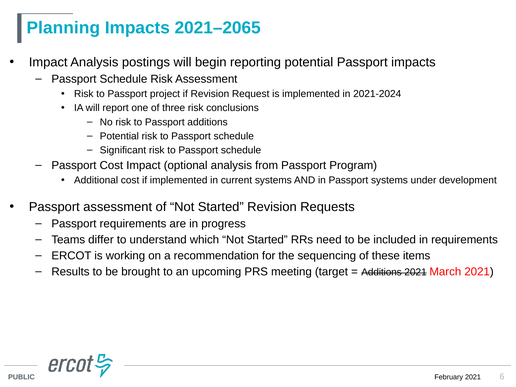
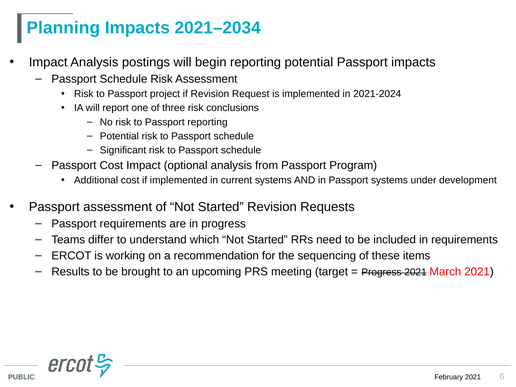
2021–2065: 2021–2065 -> 2021–2034 (218, 28)
Passport additions: additions -> reporting (208, 122)
Additions: Additions -> Progress (381, 272)
